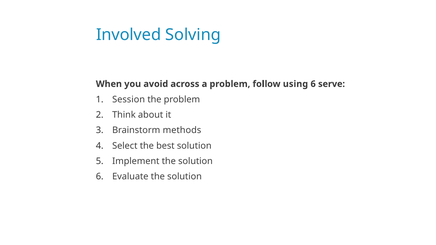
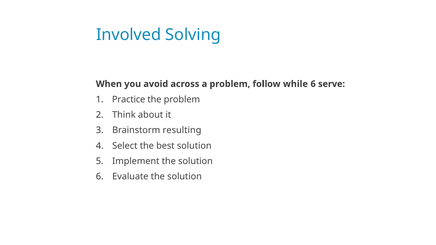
using: using -> while (295, 84)
Session: Session -> Practice (129, 99)
methods: methods -> resulting (182, 130)
